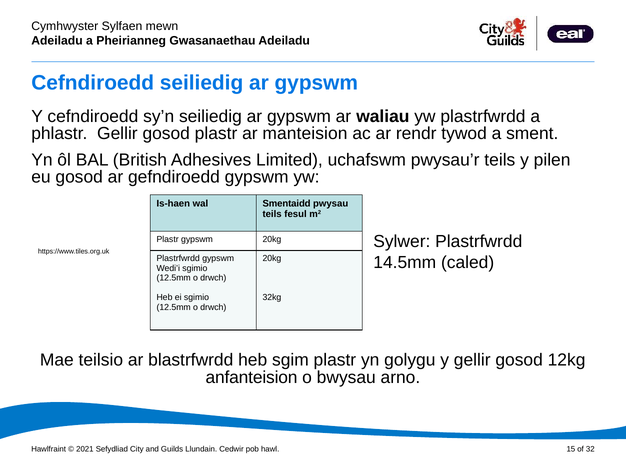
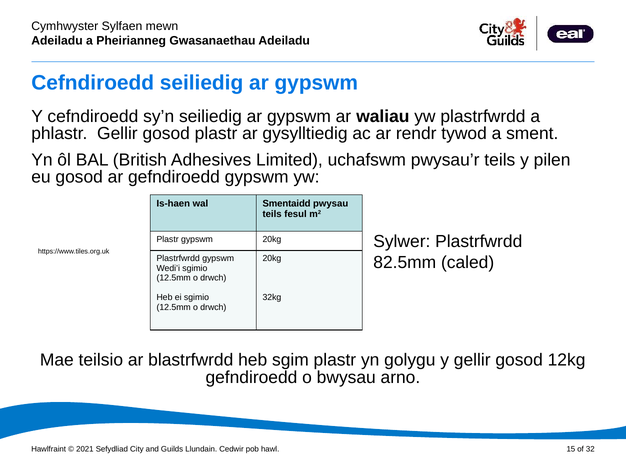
manteision: manteision -> gysylltiedig (305, 134)
14.5mm: 14.5mm -> 82.5mm (405, 262)
anfanteision: anfanteision -> gefndiroedd (251, 377)
